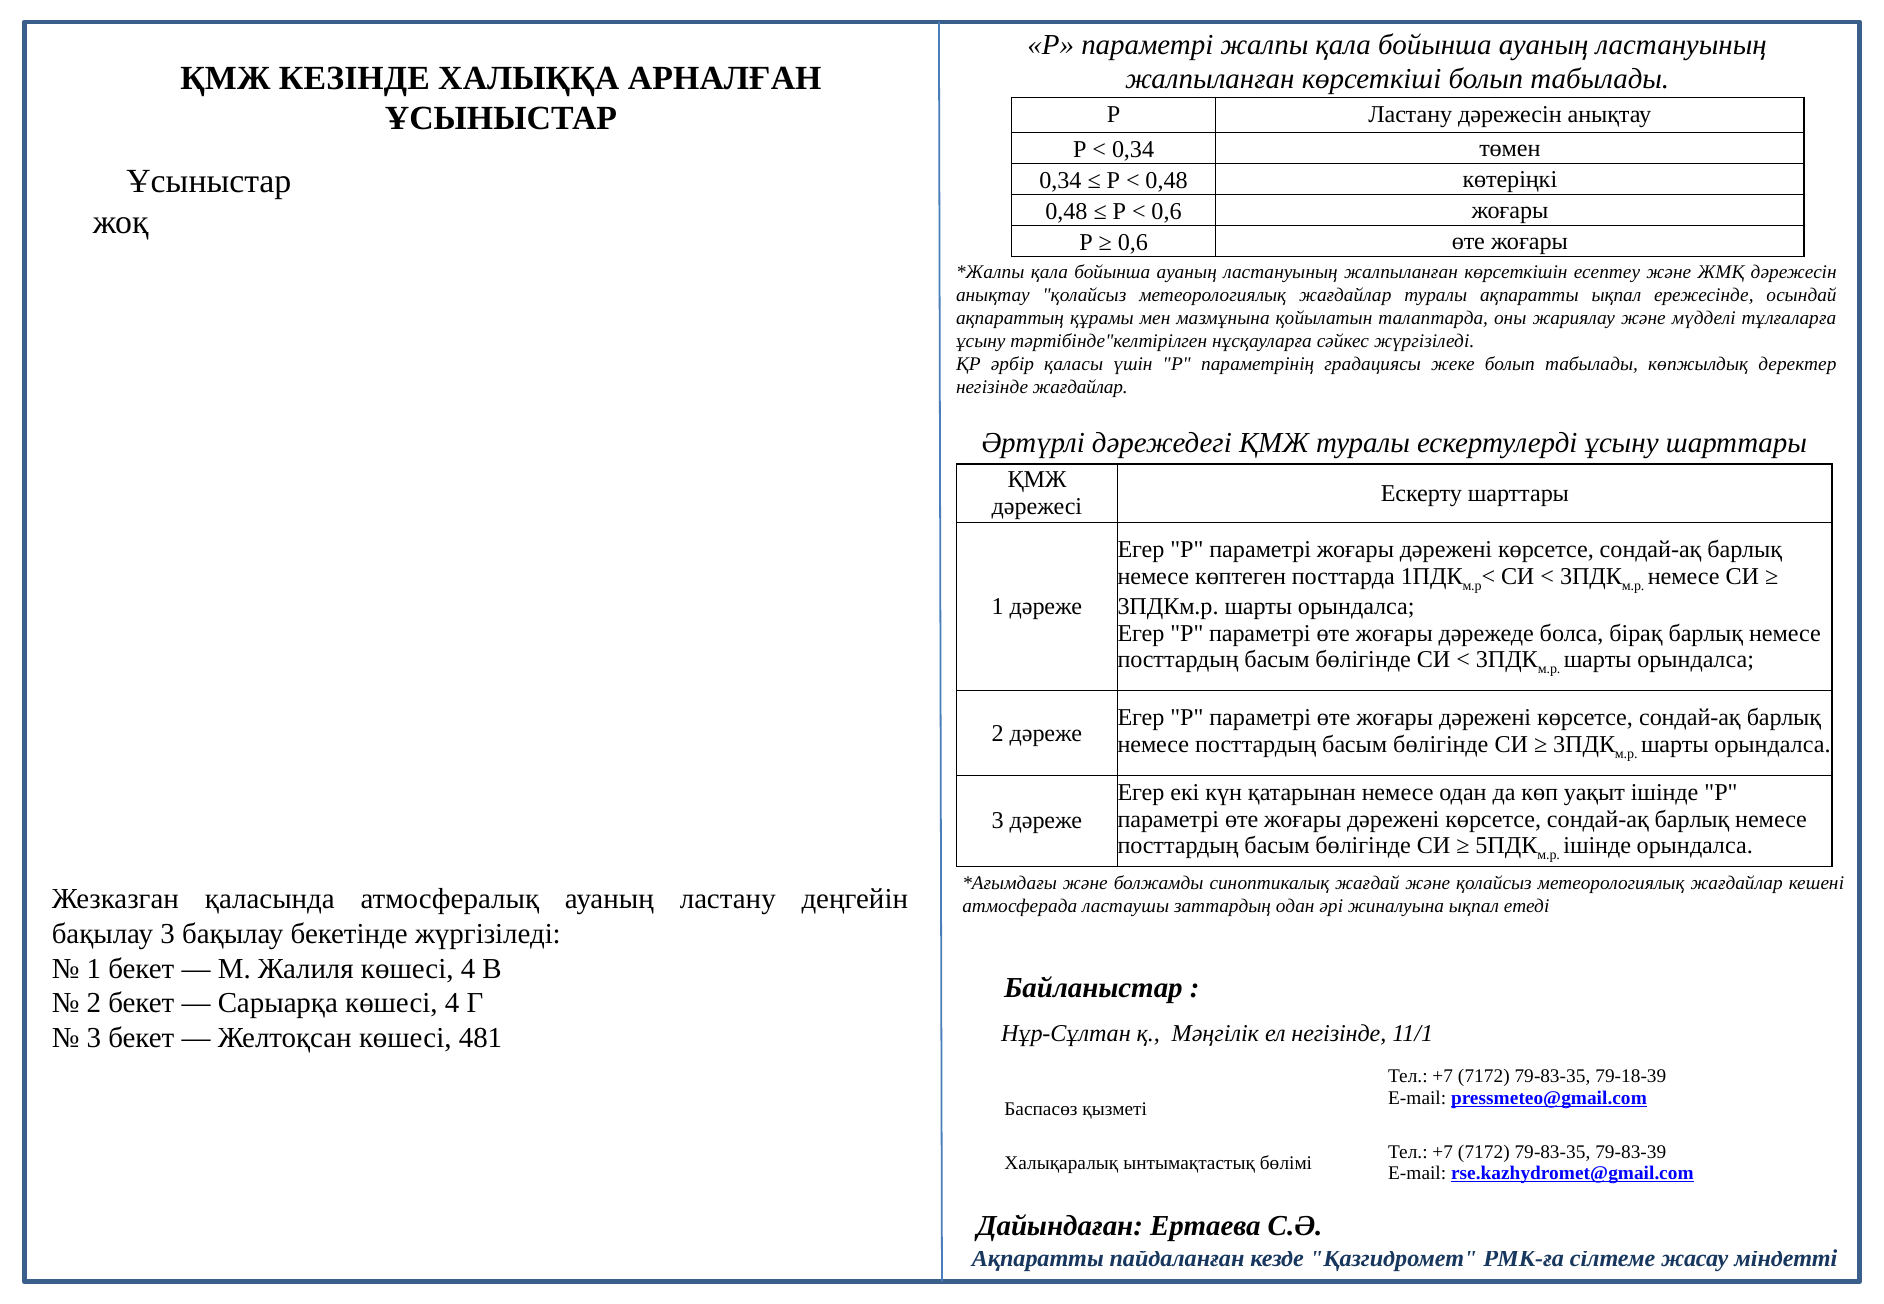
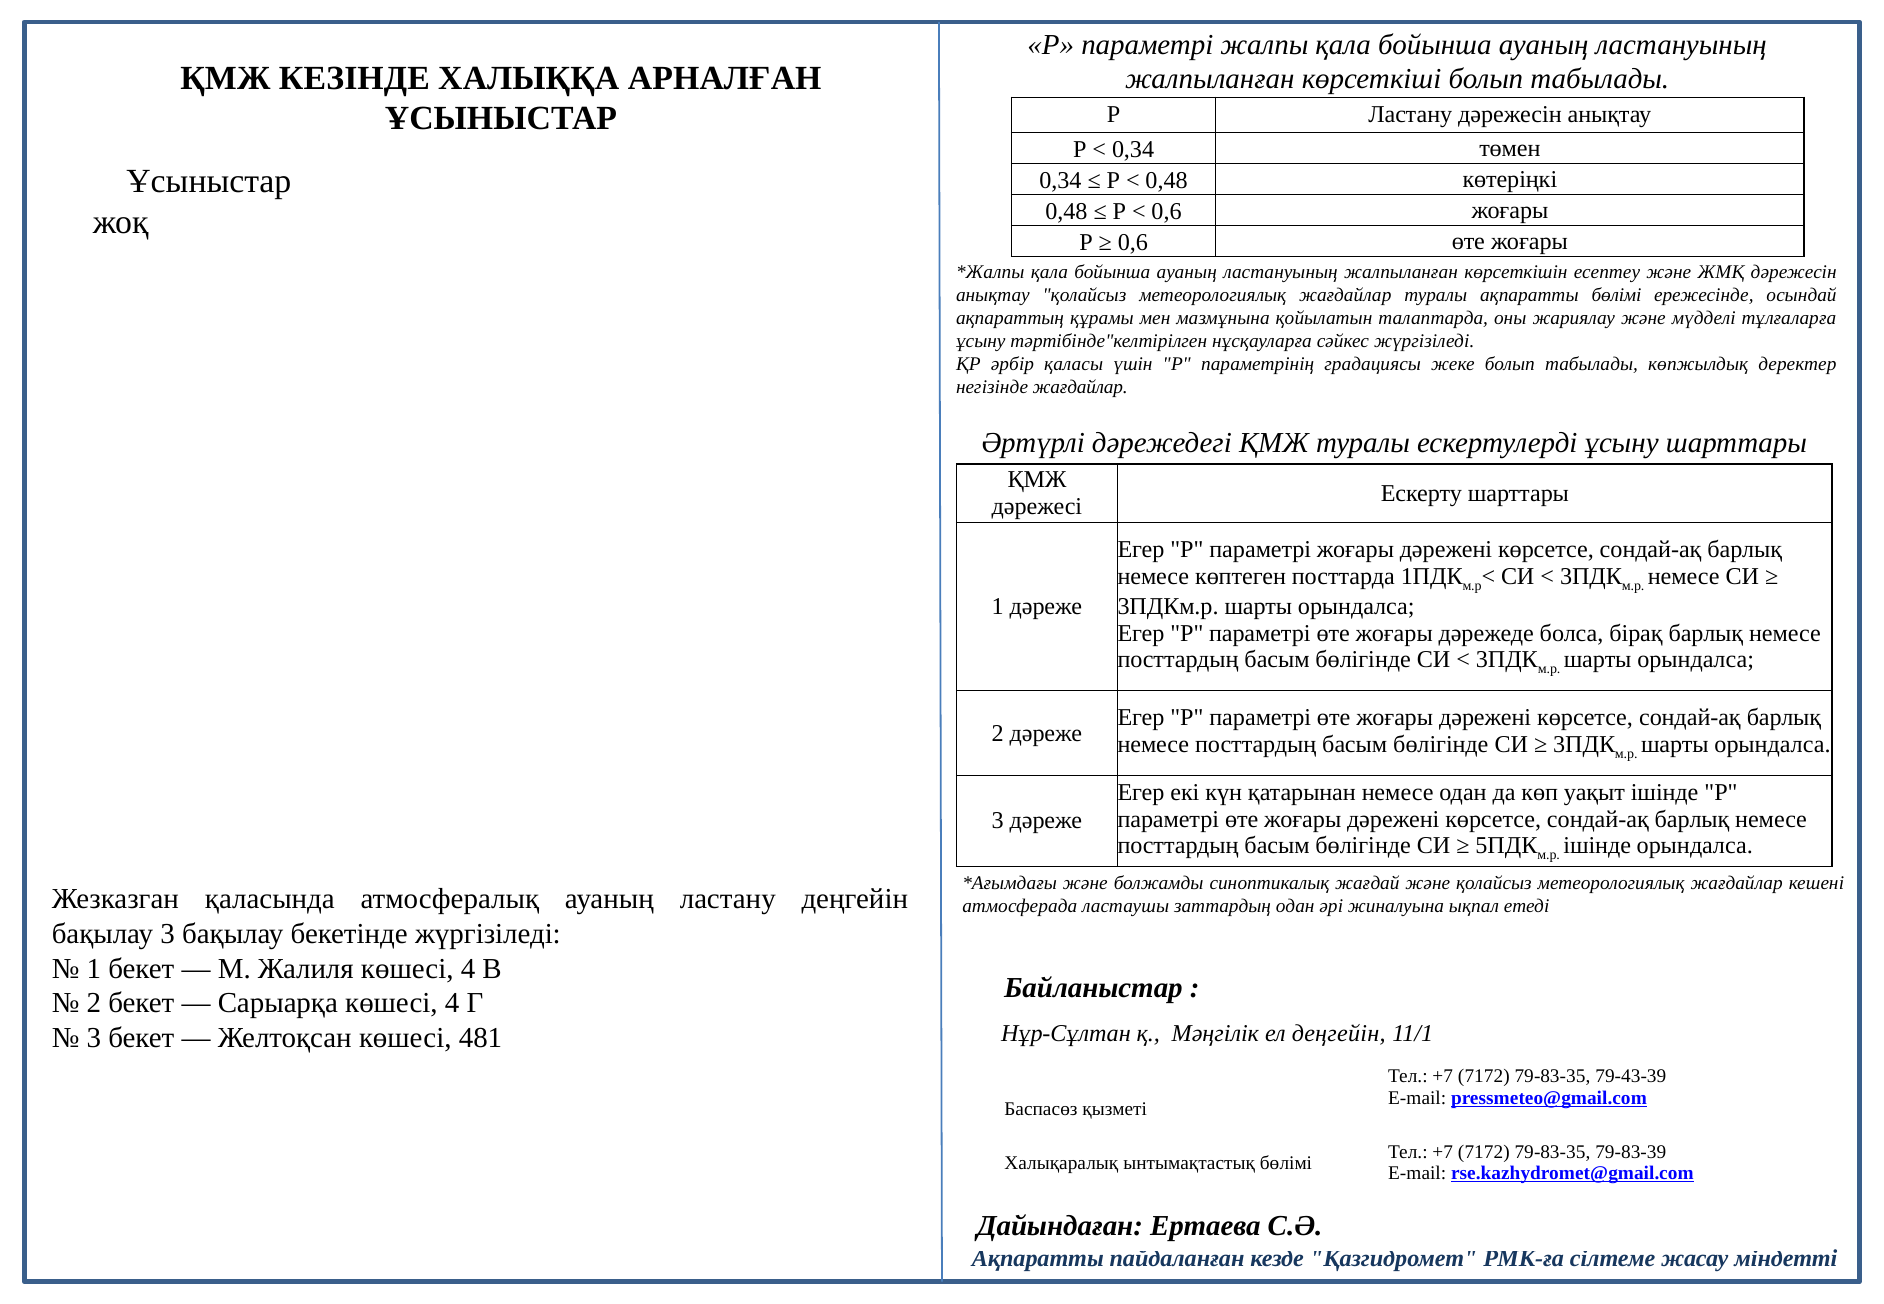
ақпаратты ықпал: ықпал -> бөлімі (1617, 295)
ел негізінде: негізінде -> деңгейін (1339, 1034)
79-18-39: 79-18-39 -> 79-43-39 (1631, 1077)
